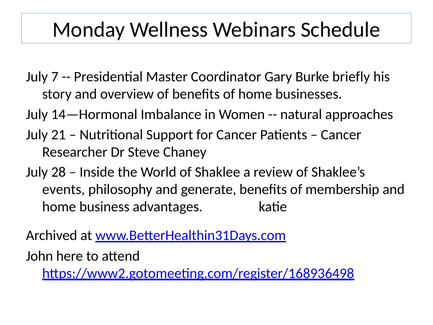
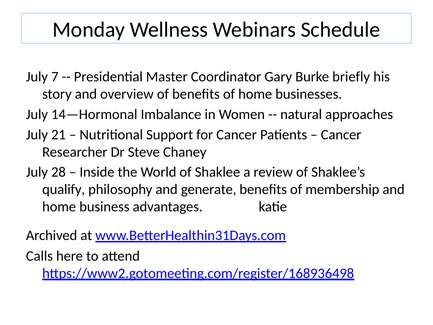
events: events -> qualify (64, 189)
John: John -> Calls (39, 256)
